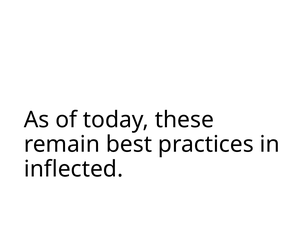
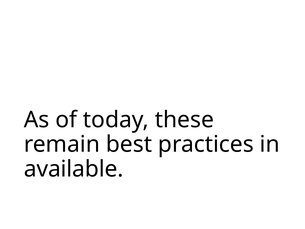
inflected: inflected -> available (74, 169)
